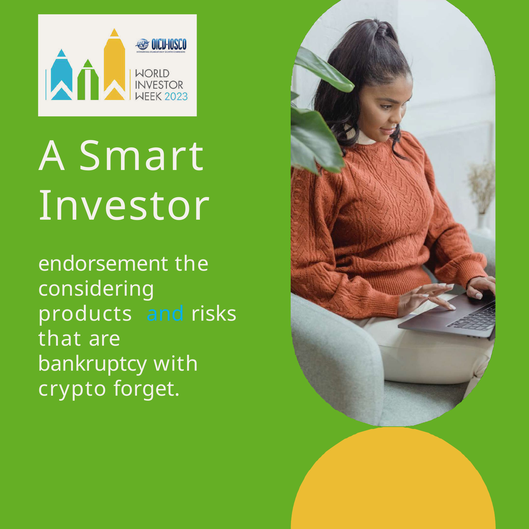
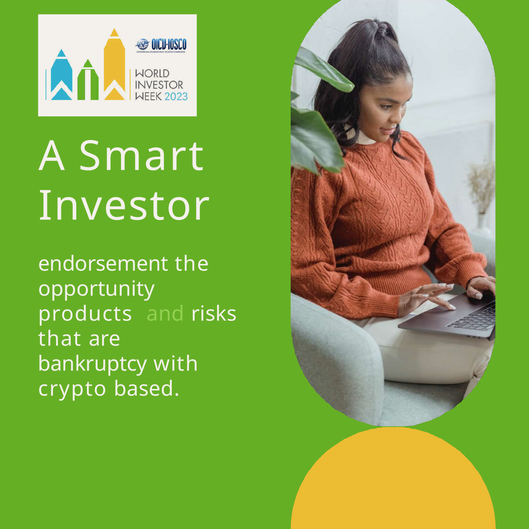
considering: considering -> opportunity (96, 289)
and colour: light blue -> light green (165, 314)
forget: forget -> based (147, 389)
